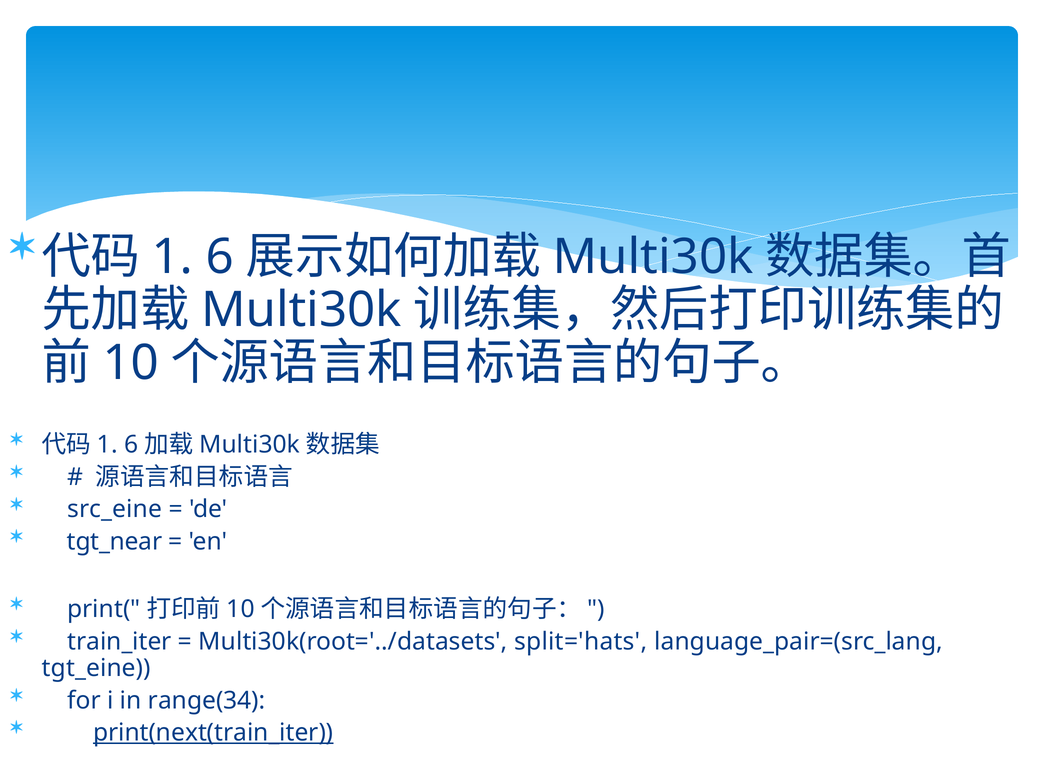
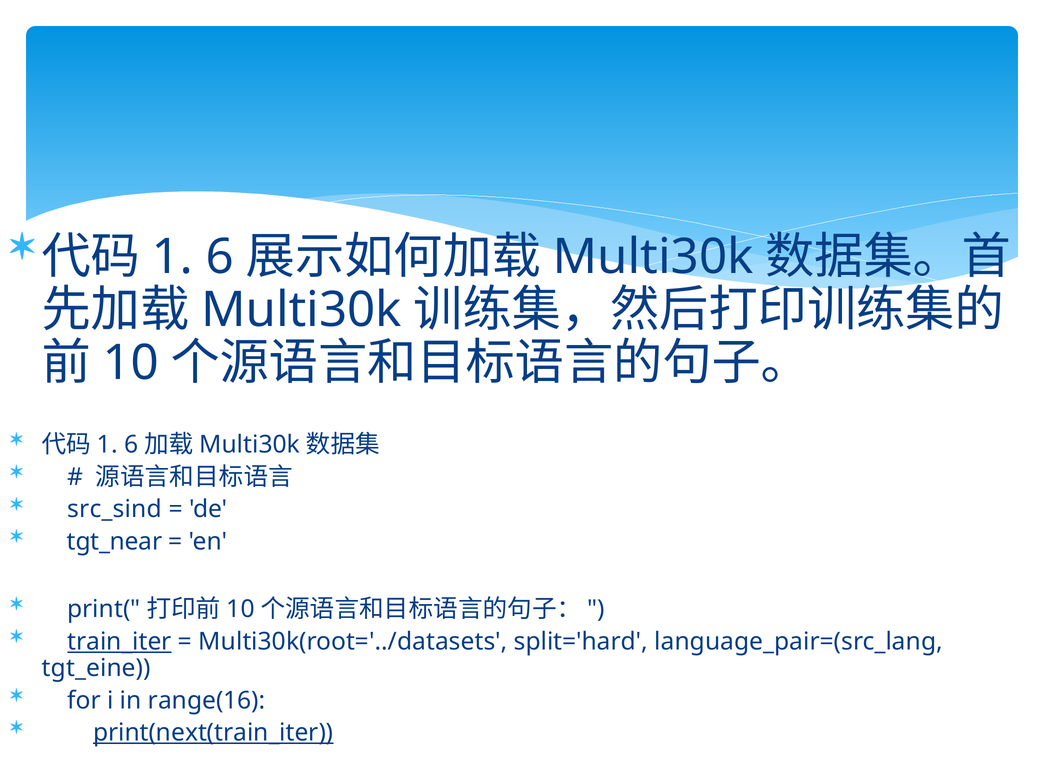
src_eine: src_eine -> src_sind (115, 510)
train_iter underline: none -> present (119, 642)
split='hats: split='hats -> split='hard (581, 642)
range(34: range(34 -> range(16 (207, 701)
